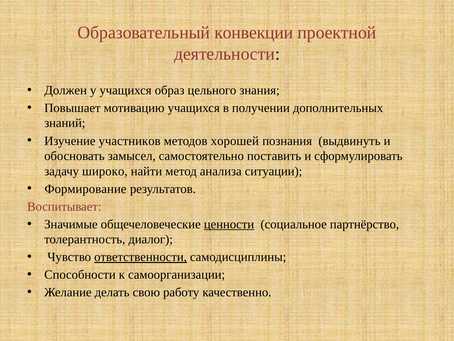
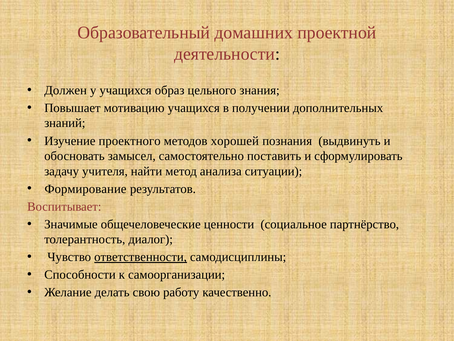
конвекции: конвекции -> домашних (254, 33)
участников: участников -> проектного (130, 141)
широко: широко -> учителя (105, 171)
ценности underline: present -> none (229, 224)
